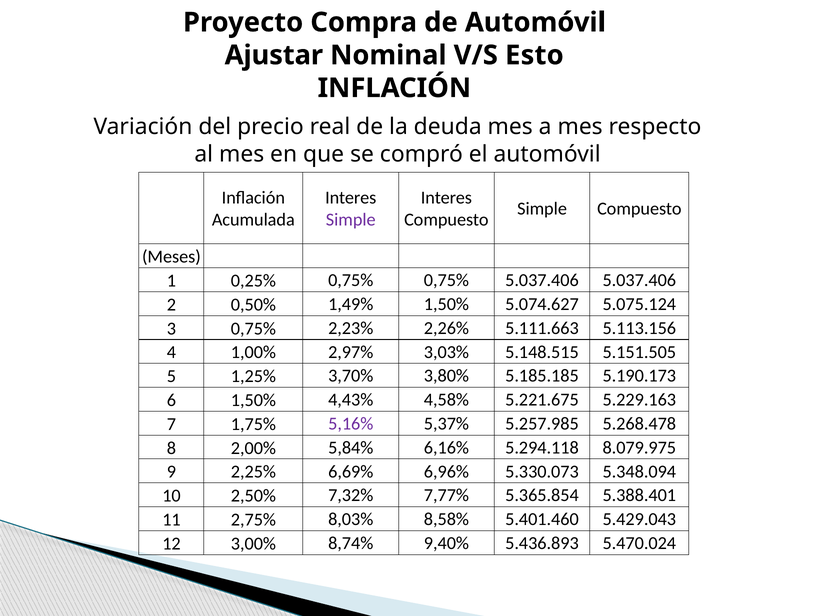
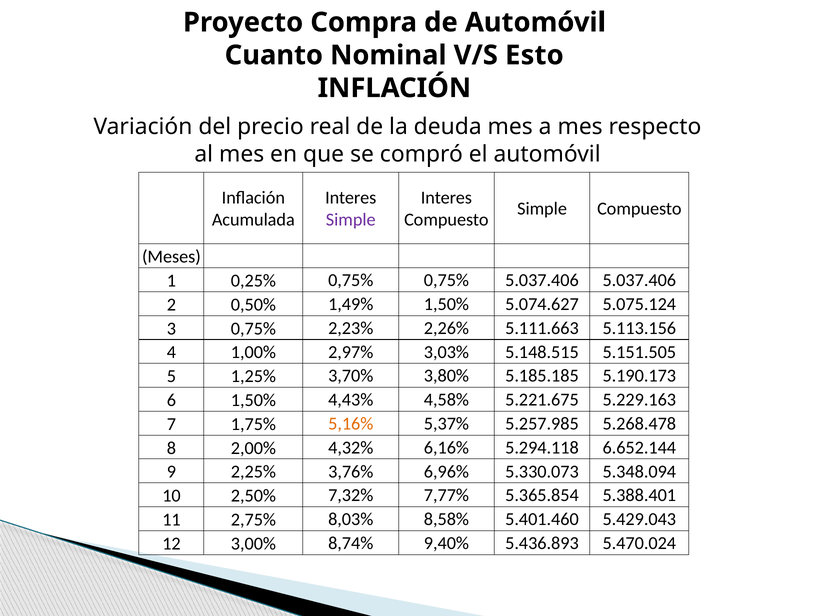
Ajustar: Ajustar -> Cuanto (274, 55)
5,16% colour: purple -> orange (351, 424)
5,84%: 5,84% -> 4,32% (351, 447)
8.079.975: 8.079.975 -> 6.652.144 (639, 447)
6,69%: 6,69% -> 3,76% (351, 471)
